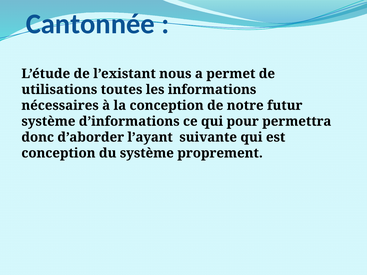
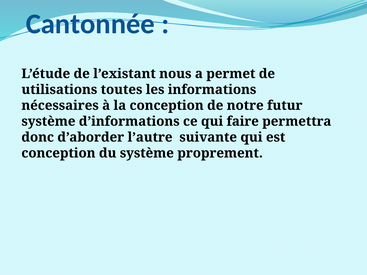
pour: pour -> faire (243, 121)
l’ayant: l’ayant -> l’autre (150, 137)
